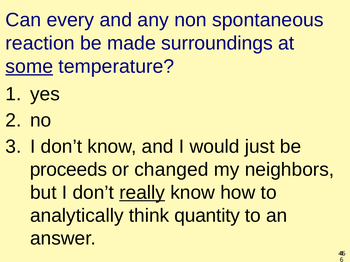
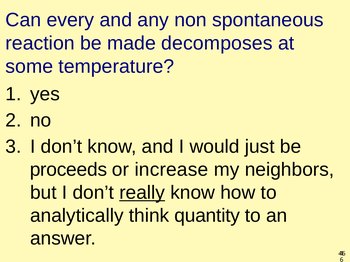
surroundings: surroundings -> decomposes (217, 43)
some underline: present -> none (29, 67)
changed: changed -> increase (171, 170)
